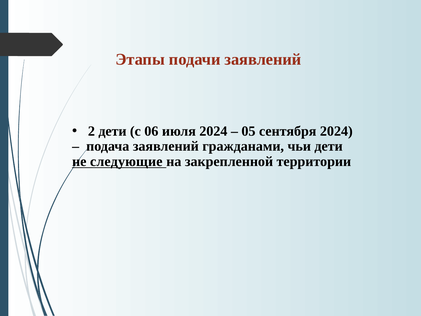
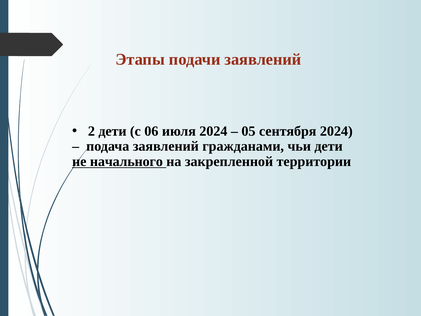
следующие: следующие -> начального (126, 161)
